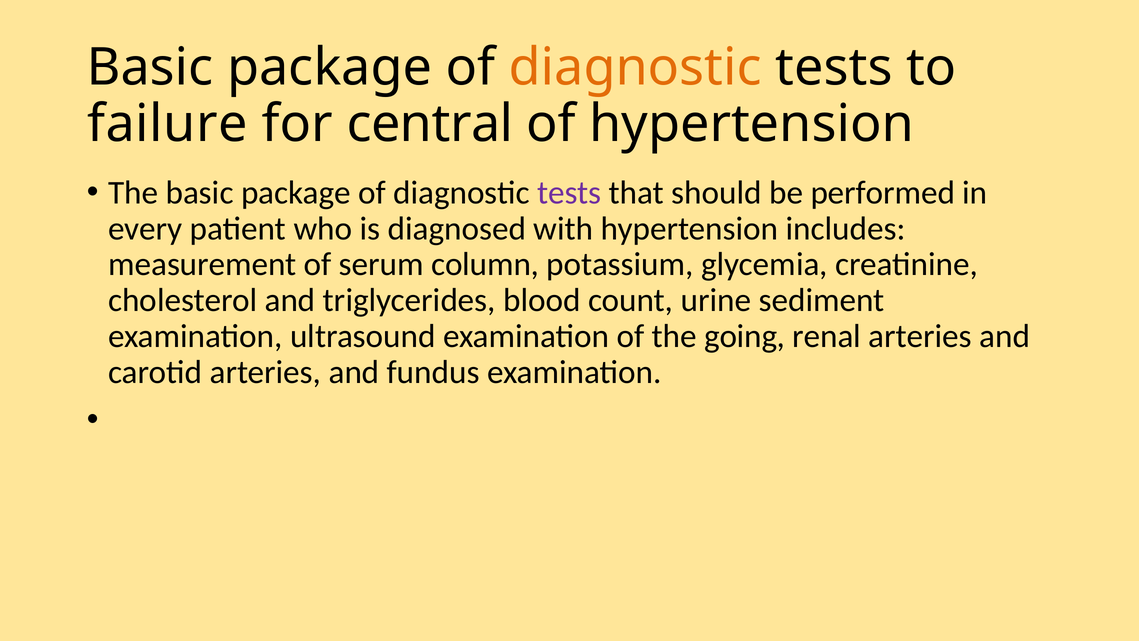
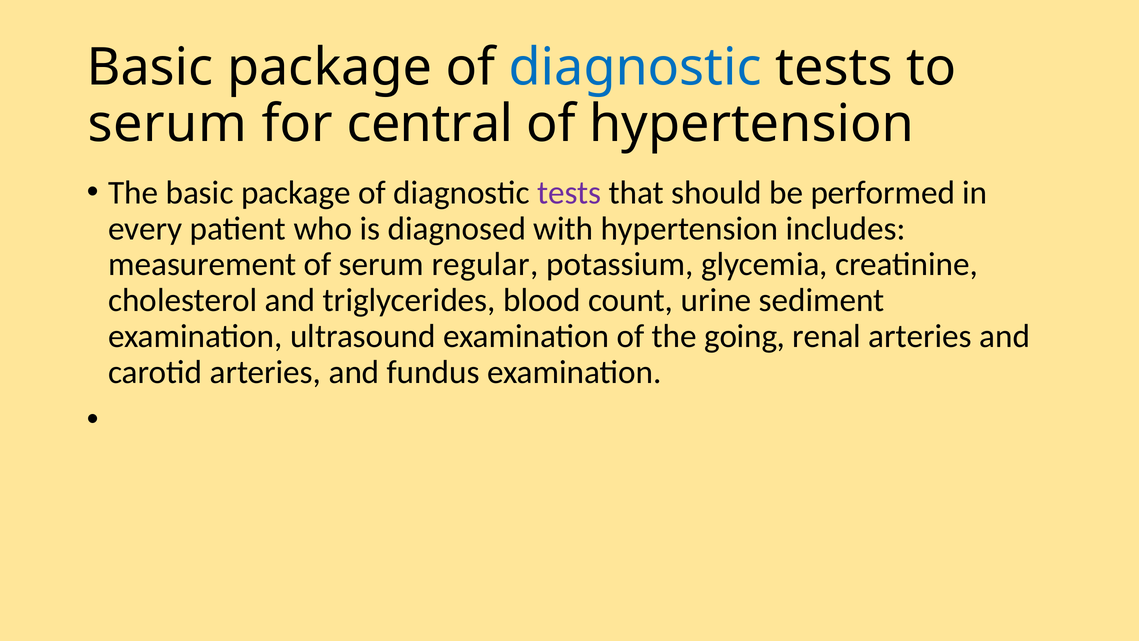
diagnostic colour: orange -> blue (635, 67)
failure: failure -> serum (167, 124)
column: column -> regular (485, 264)
